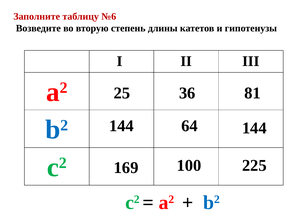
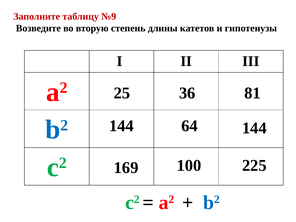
№6: №6 -> №9 (109, 16)
